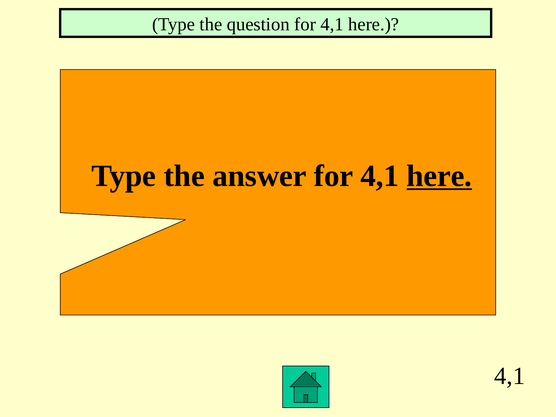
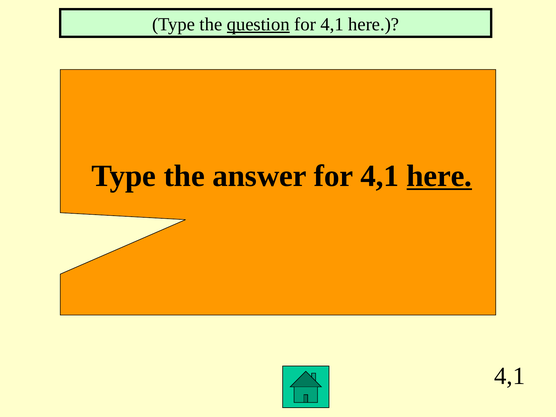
question underline: none -> present (258, 24)
